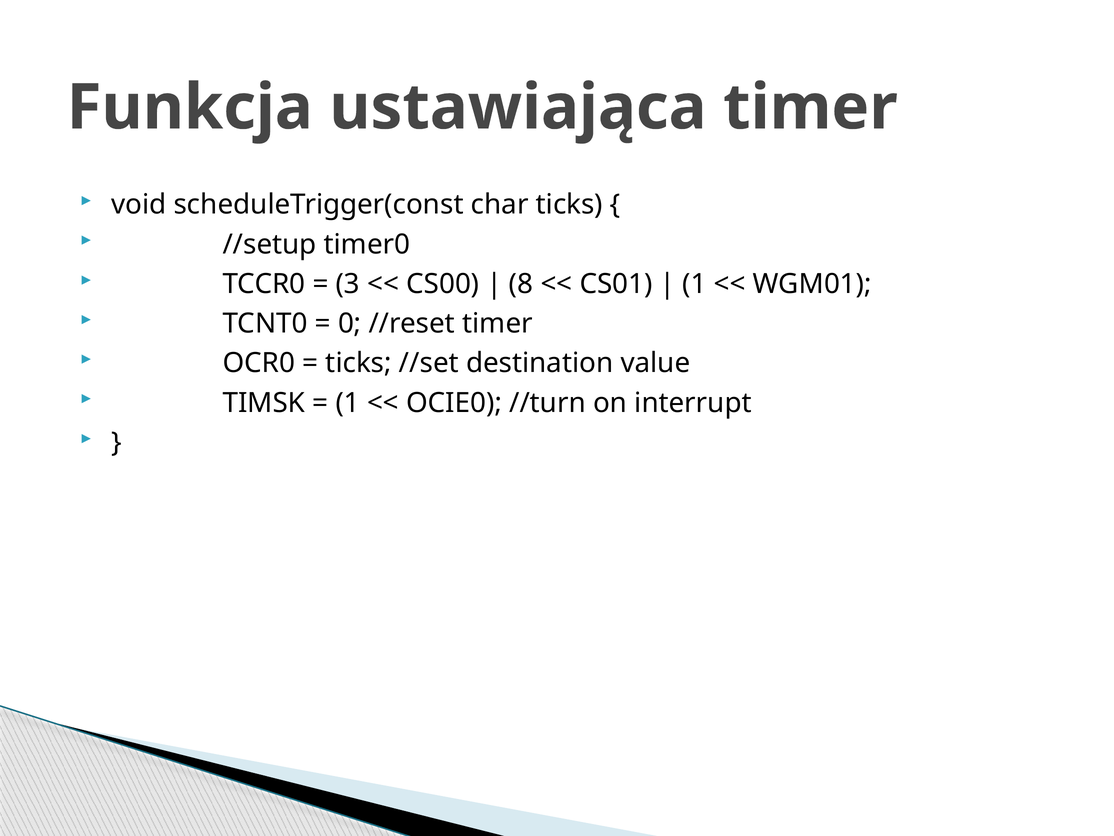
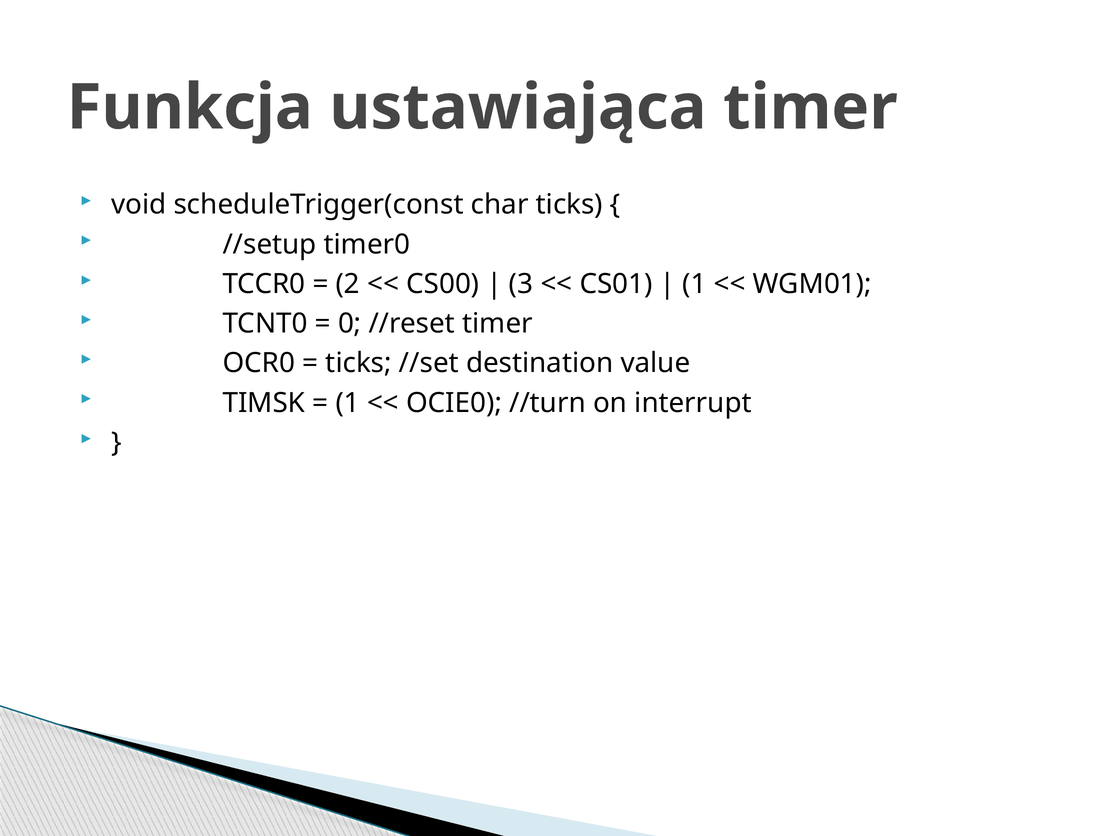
3: 3 -> 2 (348, 284)
8: 8 -> 3 (521, 284)
